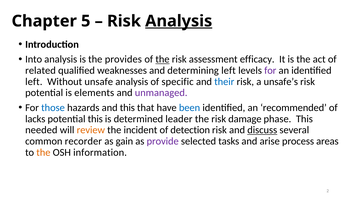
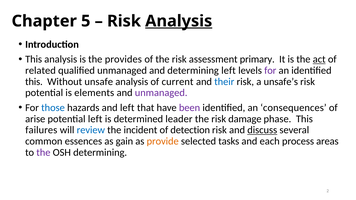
Into: Into -> This (34, 59)
the underline: present -> none (162, 59)
efficacy: efficacy -> primary (257, 59)
act underline: none -> present (319, 59)
qualified weaknesses: weaknesses -> unmanaged (122, 71)
left: left -> this (34, 82)
specific: specific -> current (178, 82)
and this: this -> left (127, 108)
been colour: blue -> purple (190, 108)
recommended: recommended -> consequences (293, 108)
lacks: lacks -> arise (35, 119)
potential this: this -> left (95, 119)
needed: needed -> failures (41, 130)
review colour: orange -> blue (91, 130)
recorder: recorder -> essences (83, 141)
provide colour: purple -> orange (163, 141)
arise: arise -> each (270, 141)
the colour: orange -> purple (43, 153)
OSH information: information -> determining (100, 153)
